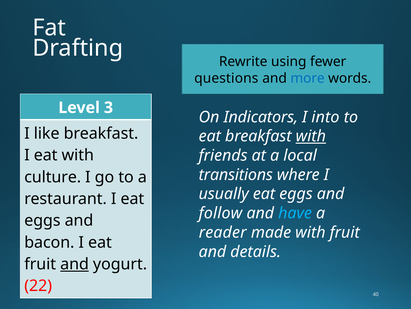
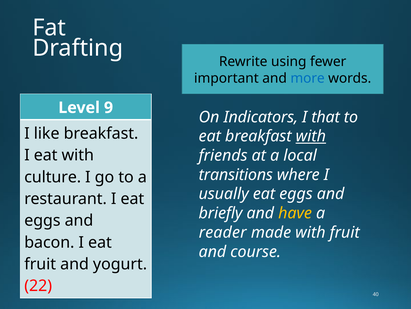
questions: questions -> important (226, 78)
3: 3 -> 9 (109, 107)
into: into -> that (326, 117)
follow: follow -> briefly (221, 213)
have colour: light blue -> yellow (295, 213)
details: details -> course (256, 251)
and underline: present -> none (75, 264)
